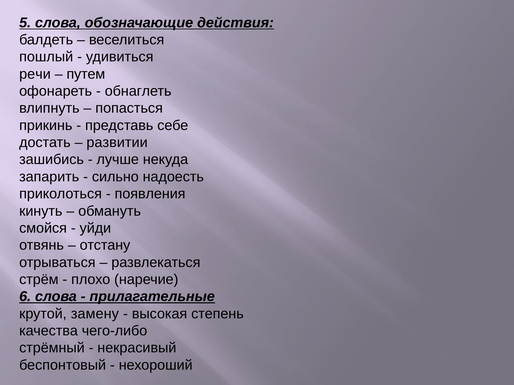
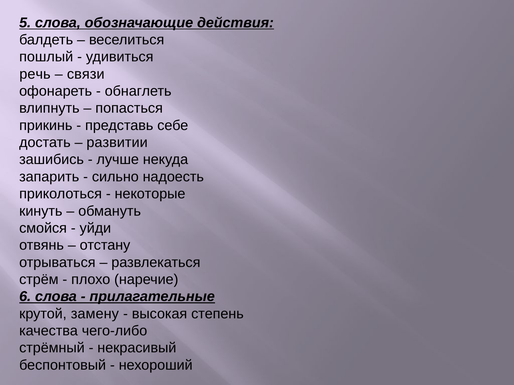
речи: речи -> речь (35, 74)
путем: путем -> связи (86, 74)
появления: появления -> некоторые (150, 194)
